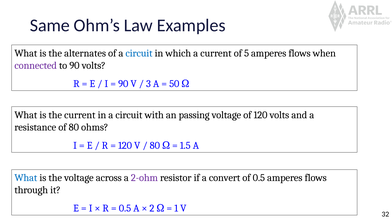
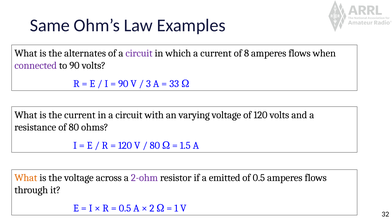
circuit colour: blue -> purple (139, 53)
5: 5 -> 8 (247, 53)
50: 50 -> 33 (174, 83)
passing: passing -> varying (194, 115)
What colour: blue -> orange (26, 177)
convert: convert -> emitted (225, 177)
